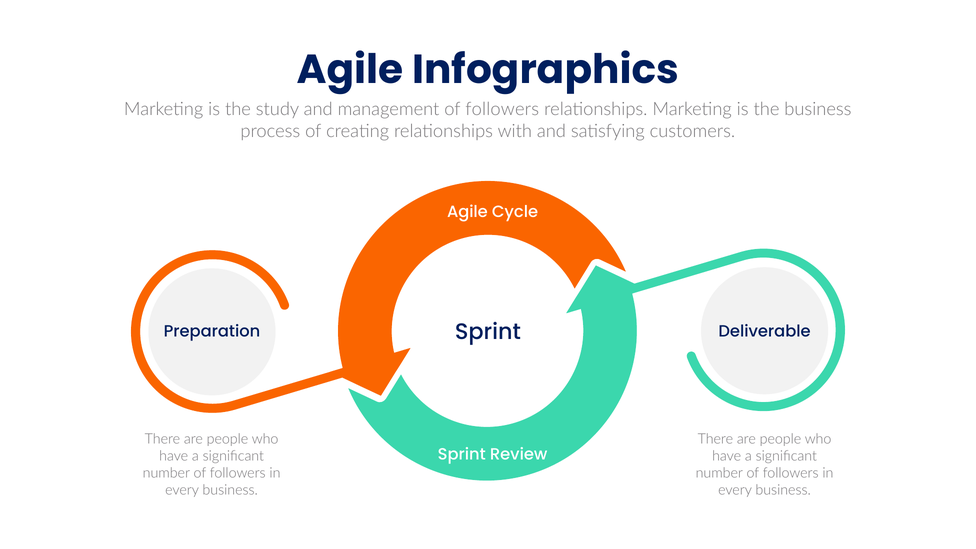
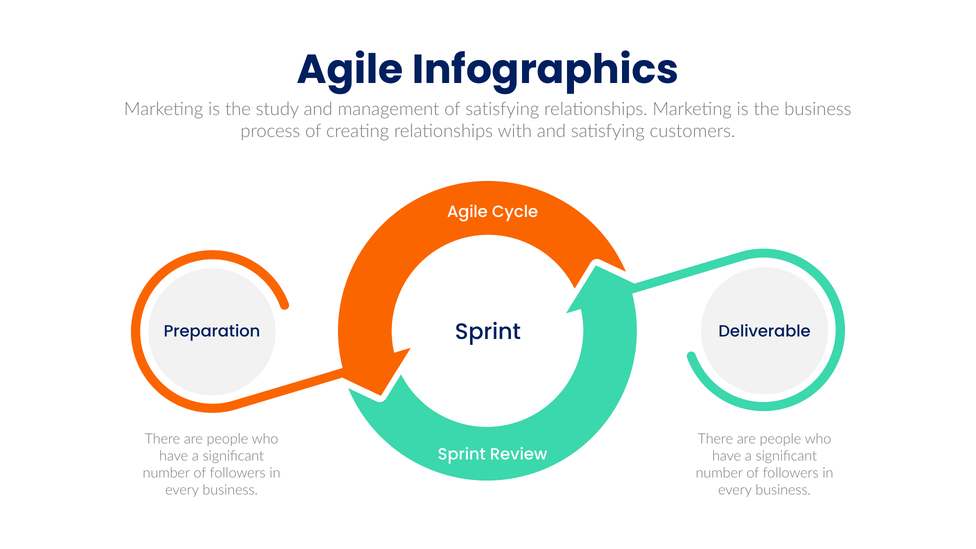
management of followers: followers -> satisfying (502, 109)
